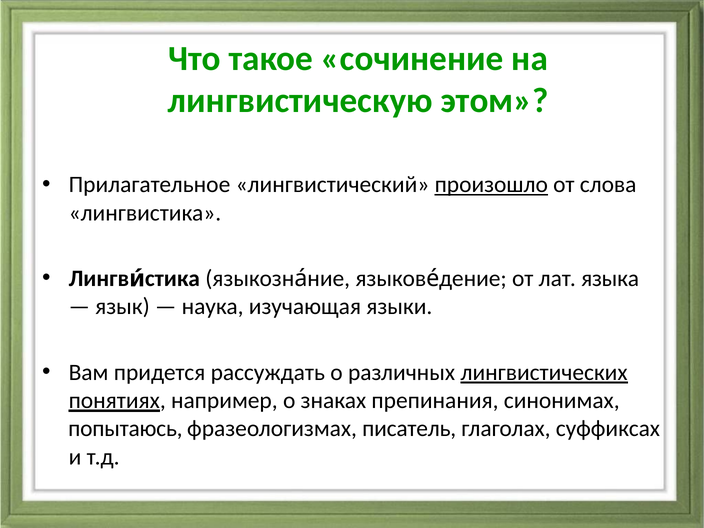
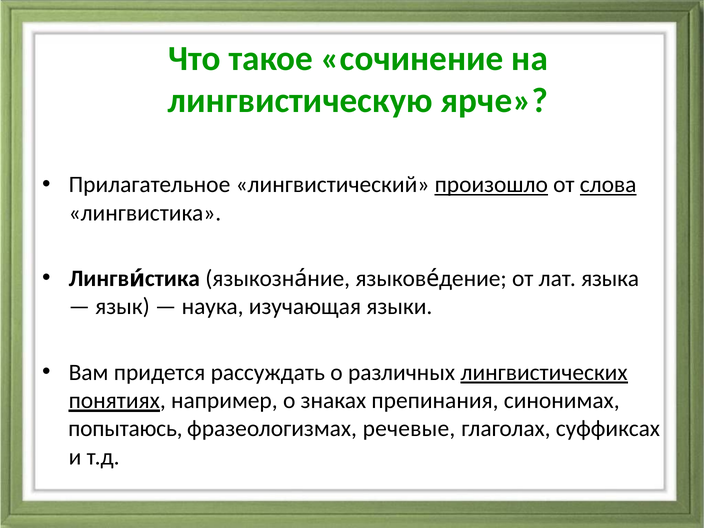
этом: этом -> ярче (494, 101)
слова underline: none -> present (608, 185)
писатель: писатель -> речевые (409, 429)
